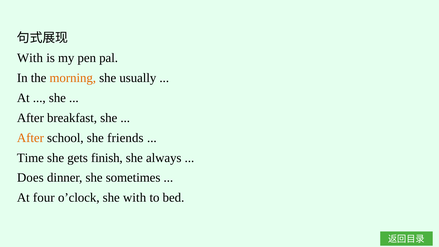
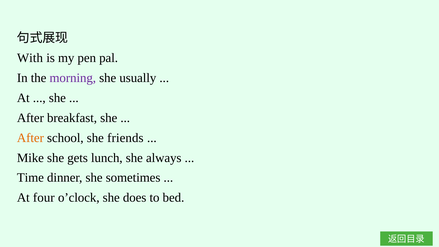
morning colour: orange -> purple (73, 78)
Time: Time -> Mike (30, 158)
finish: finish -> lunch (107, 158)
Does: Does -> Time (30, 178)
she with: with -> does (135, 198)
